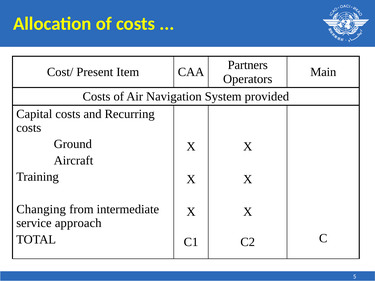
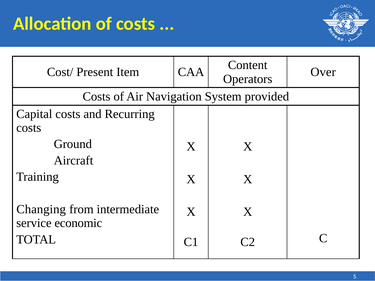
Partners: Partners -> Content (248, 65)
Main: Main -> Over (323, 72)
approach: approach -> economic (78, 223)
